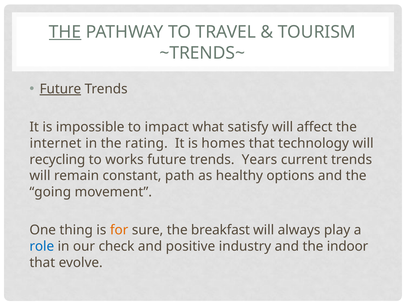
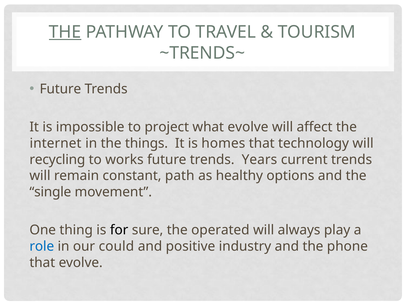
Future underline: present -> none (60, 89)
impact: impact -> project (167, 127)
what satisfy: satisfy -> evolve (248, 127)
rating: rating -> things (147, 143)
going: going -> single (50, 192)
for colour: orange -> black (119, 230)
breakfast: breakfast -> operated (220, 230)
check: check -> could (116, 246)
indoor: indoor -> phone (347, 246)
